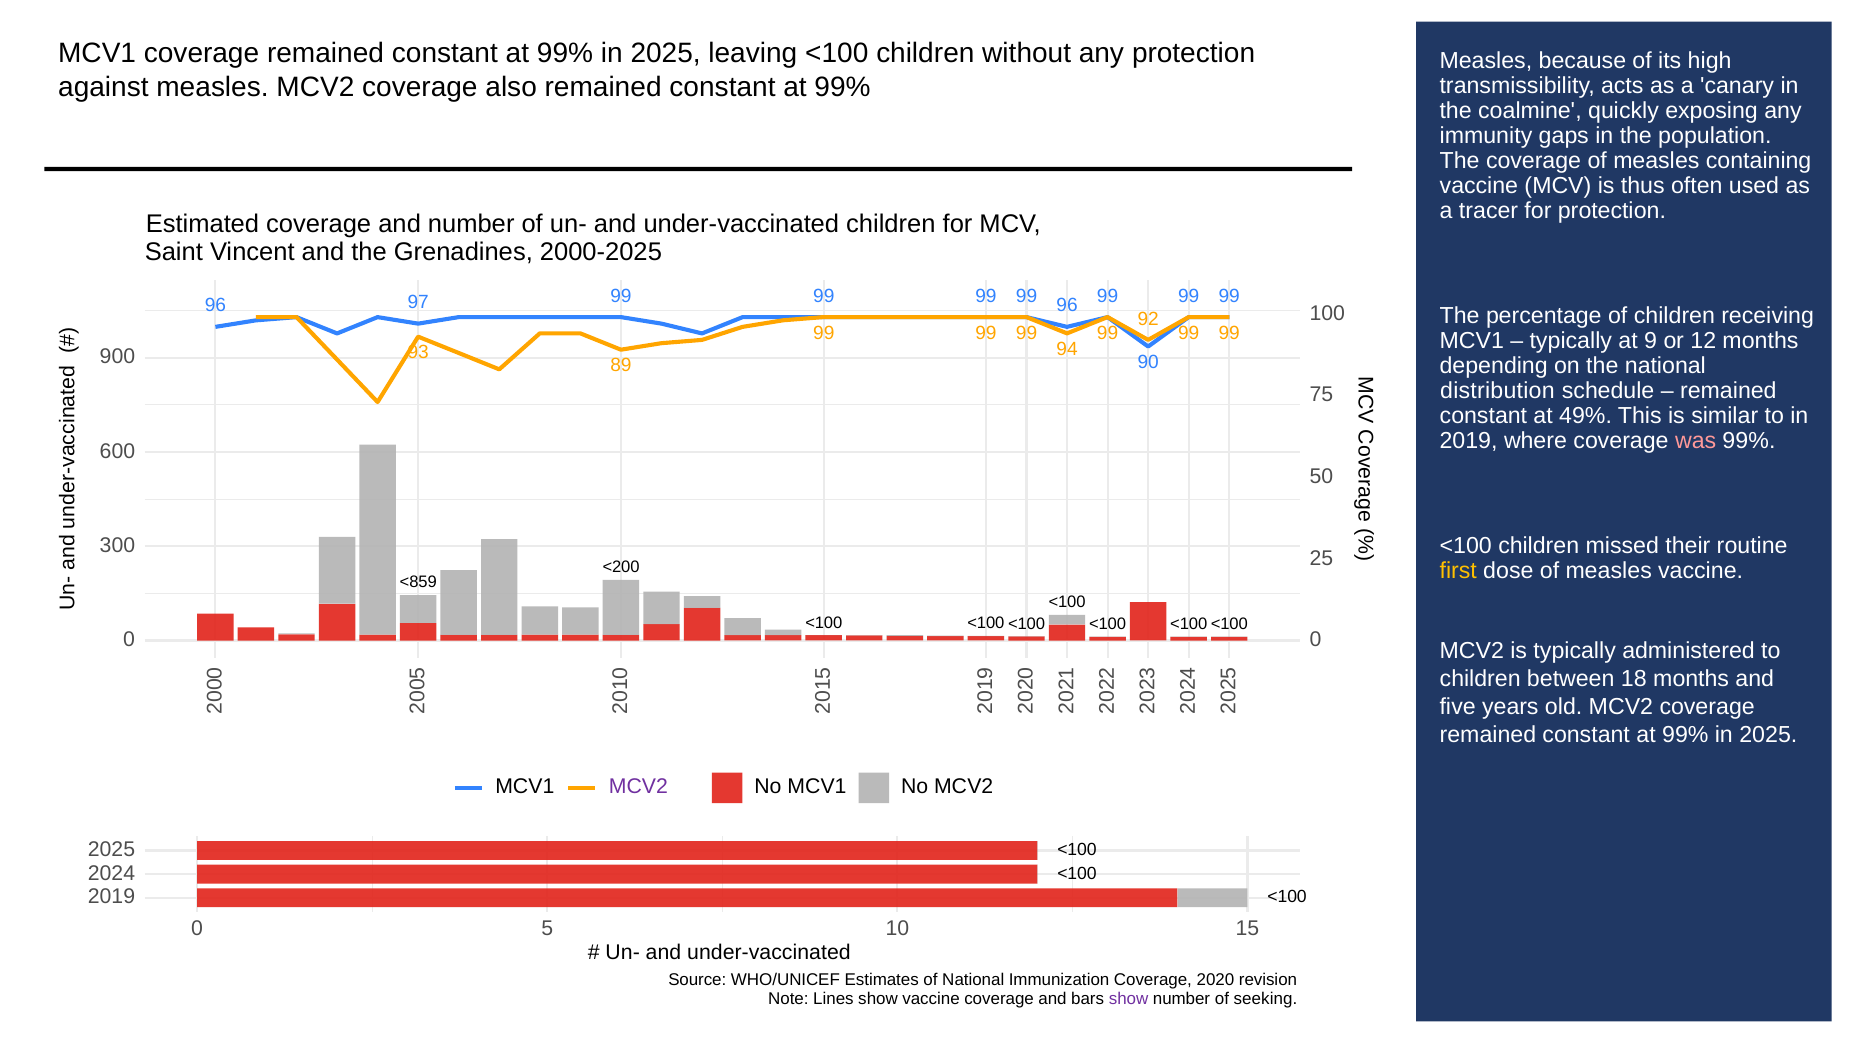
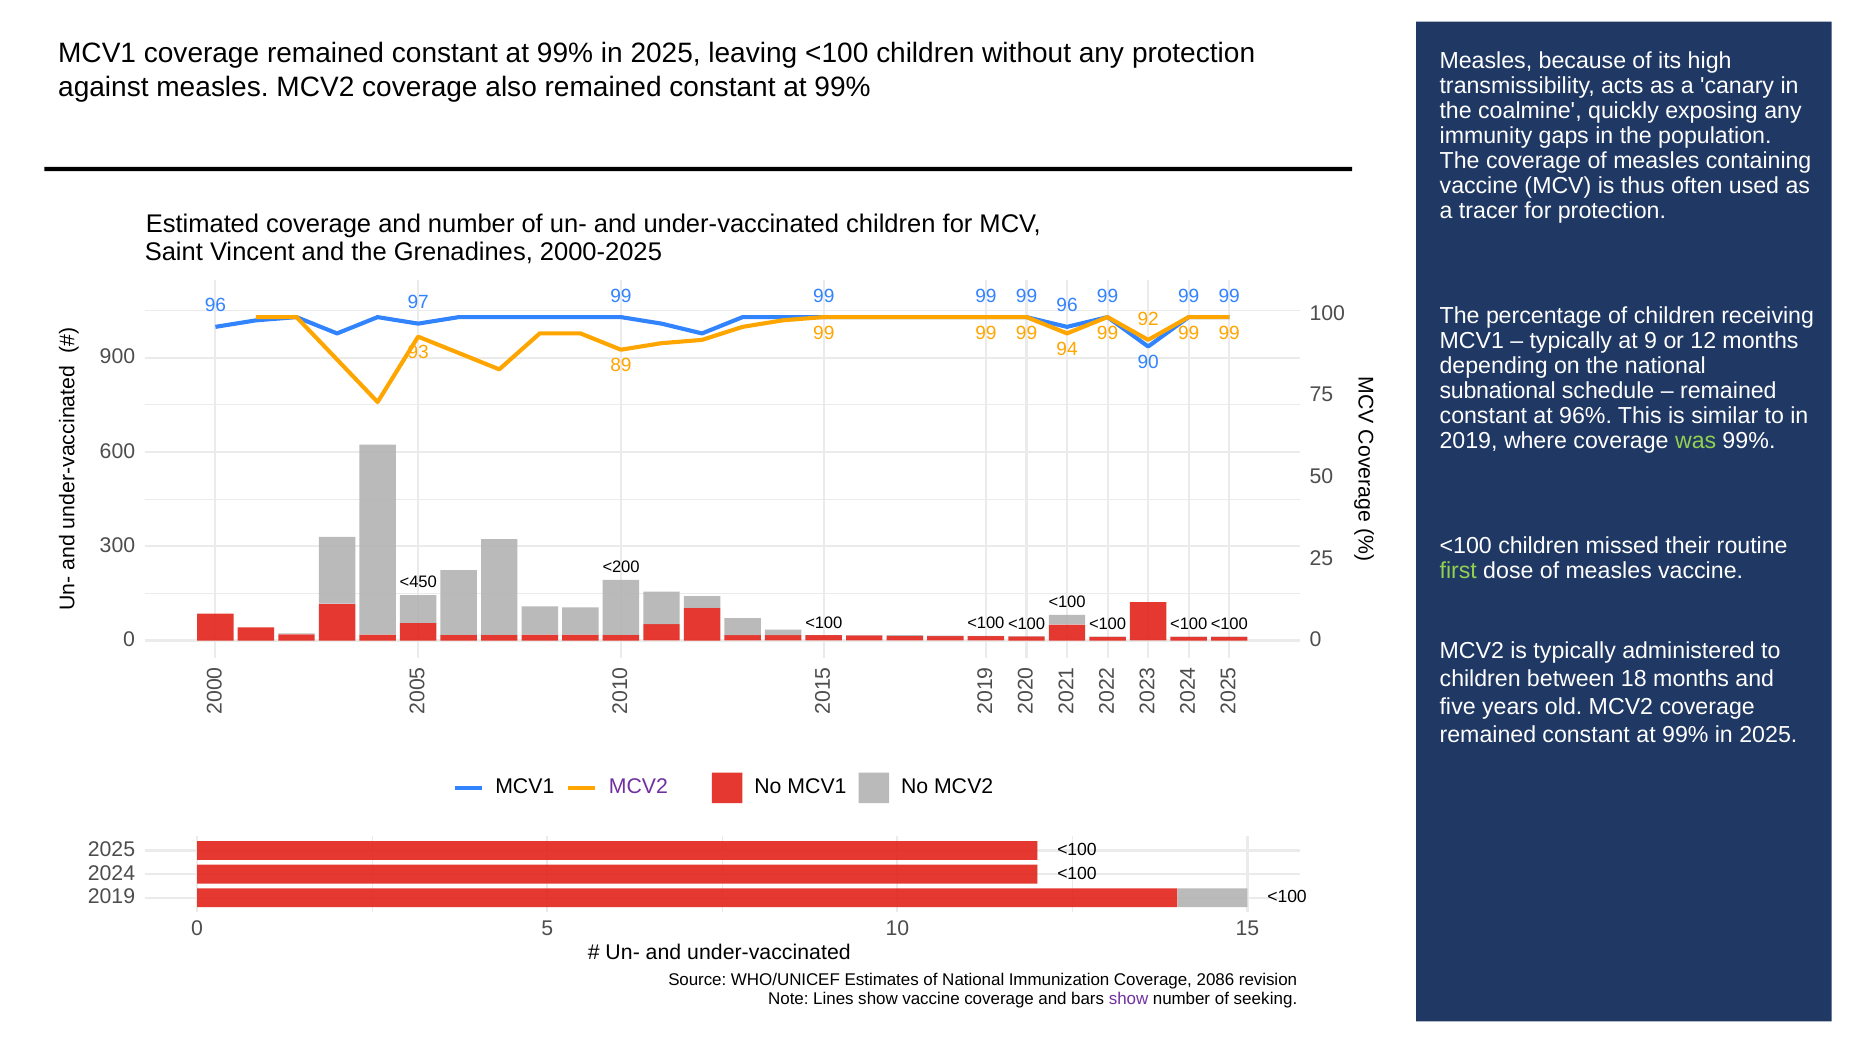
distribution: distribution -> subnational (1498, 391)
49%: 49% -> 96% (1586, 416)
was colour: pink -> light green (1696, 441)
first colour: yellow -> light green (1458, 571)
<859: <859 -> <450 (418, 583)
2020: 2020 -> 2086 (1215, 981)
